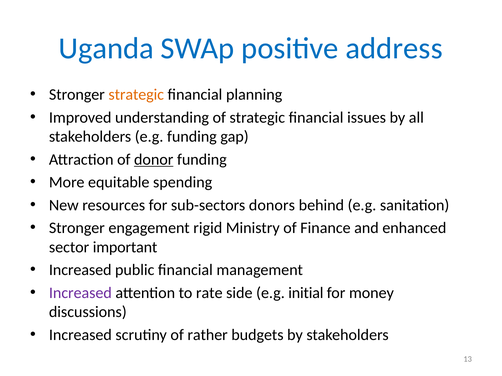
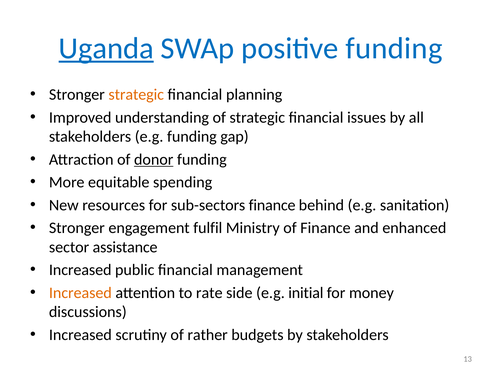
Uganda underline: none -> present (106, 49)
positive address: address -> funding (394, 49)
sub-sectors donors: donors -> finance (272, 205)
rigid: rigid -> fulfil (208, 228)
important: important -> assistance (125, 247)
Increased colour: purple -> orange (80, 293)
